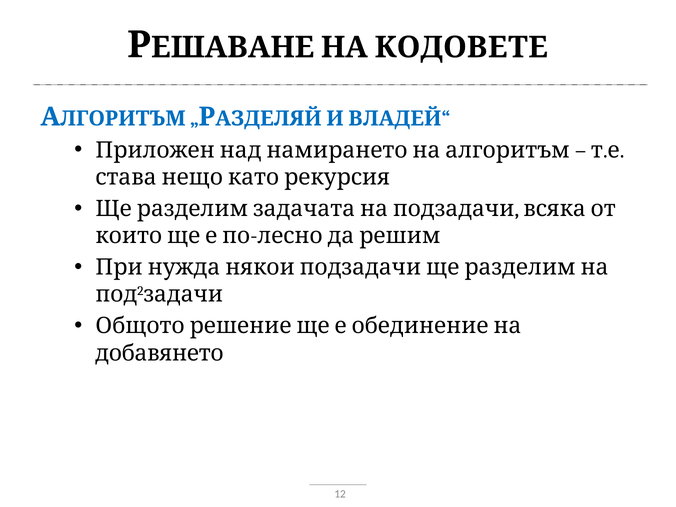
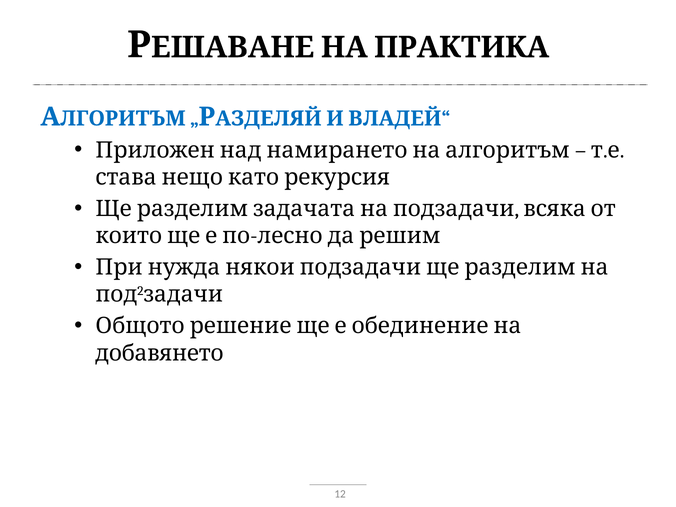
КОДОВЕТЕ: КОДОВЕТЕ -> ПРАКТИКА (462, 47)
